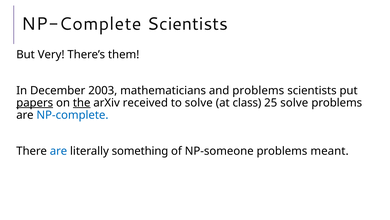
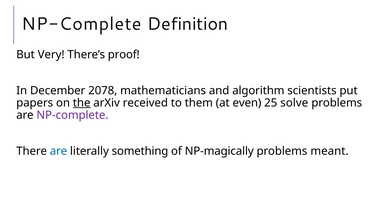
NP-Complete Scientists: Scientists -> Definition (188, 24)
them: them -> proof (124, 54)
2003: 2003 -> 2078 (103, 90)
and problems: problems -> algorithm (258, 90)
papers underline: present -> none (35, 103)
to solve: solve -> them (199, 103)
class: class -> even (247, 103)
NP-complete colour: blue -> purple (72, 115)
NP-someone: NP-someone -> NP-magically (219, 151)
